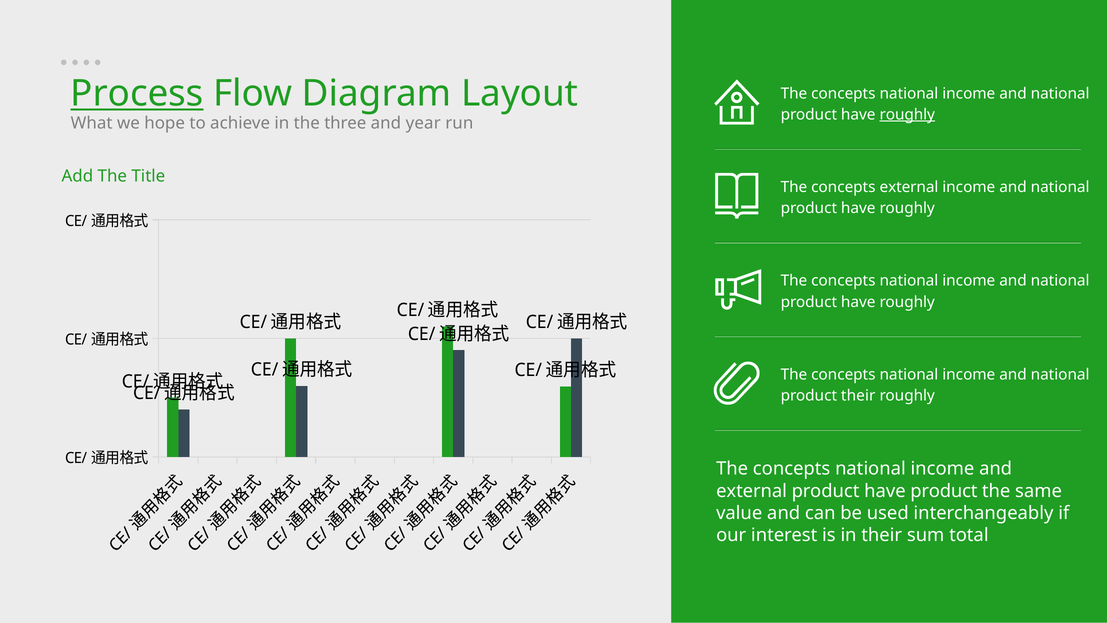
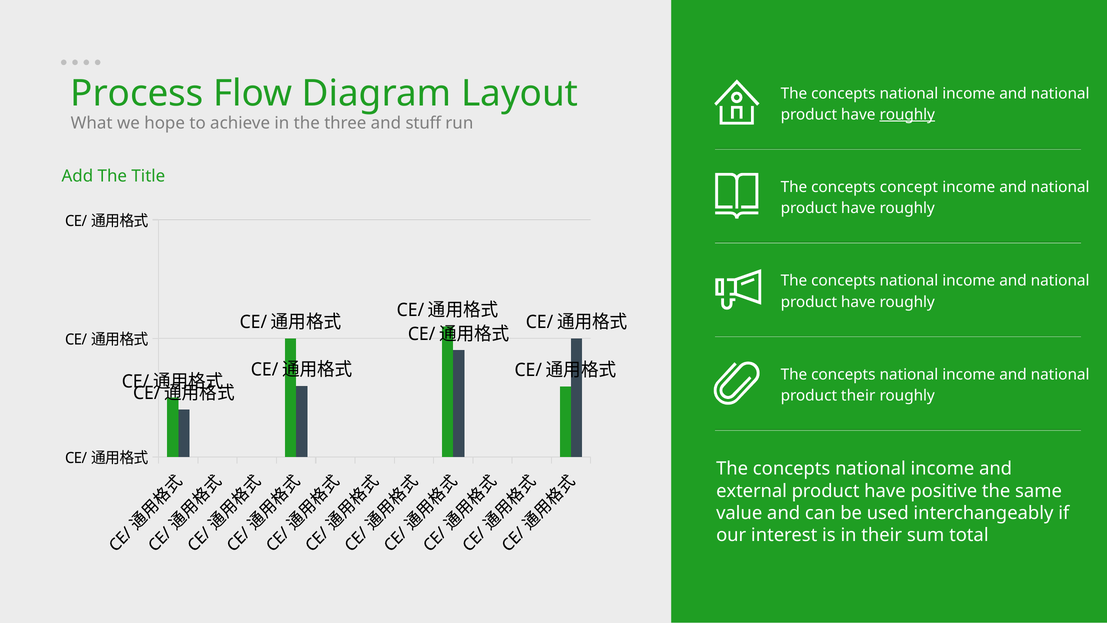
Process underline: present -> none (137, 94)
year: year -> stuff (423, 123)
concepts external: external -> concept (909, 187)
have product: product -> positive (944, 491)
